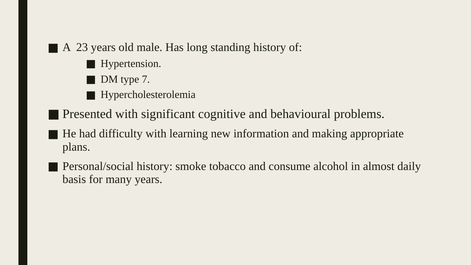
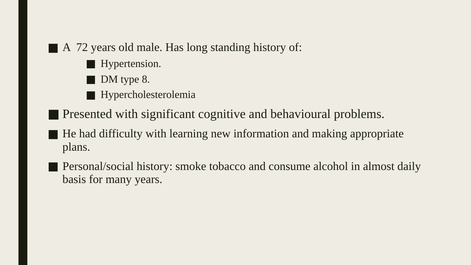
23: 23 -> 72 (82, 47)
7: 7 -> 8 (146, 79)
